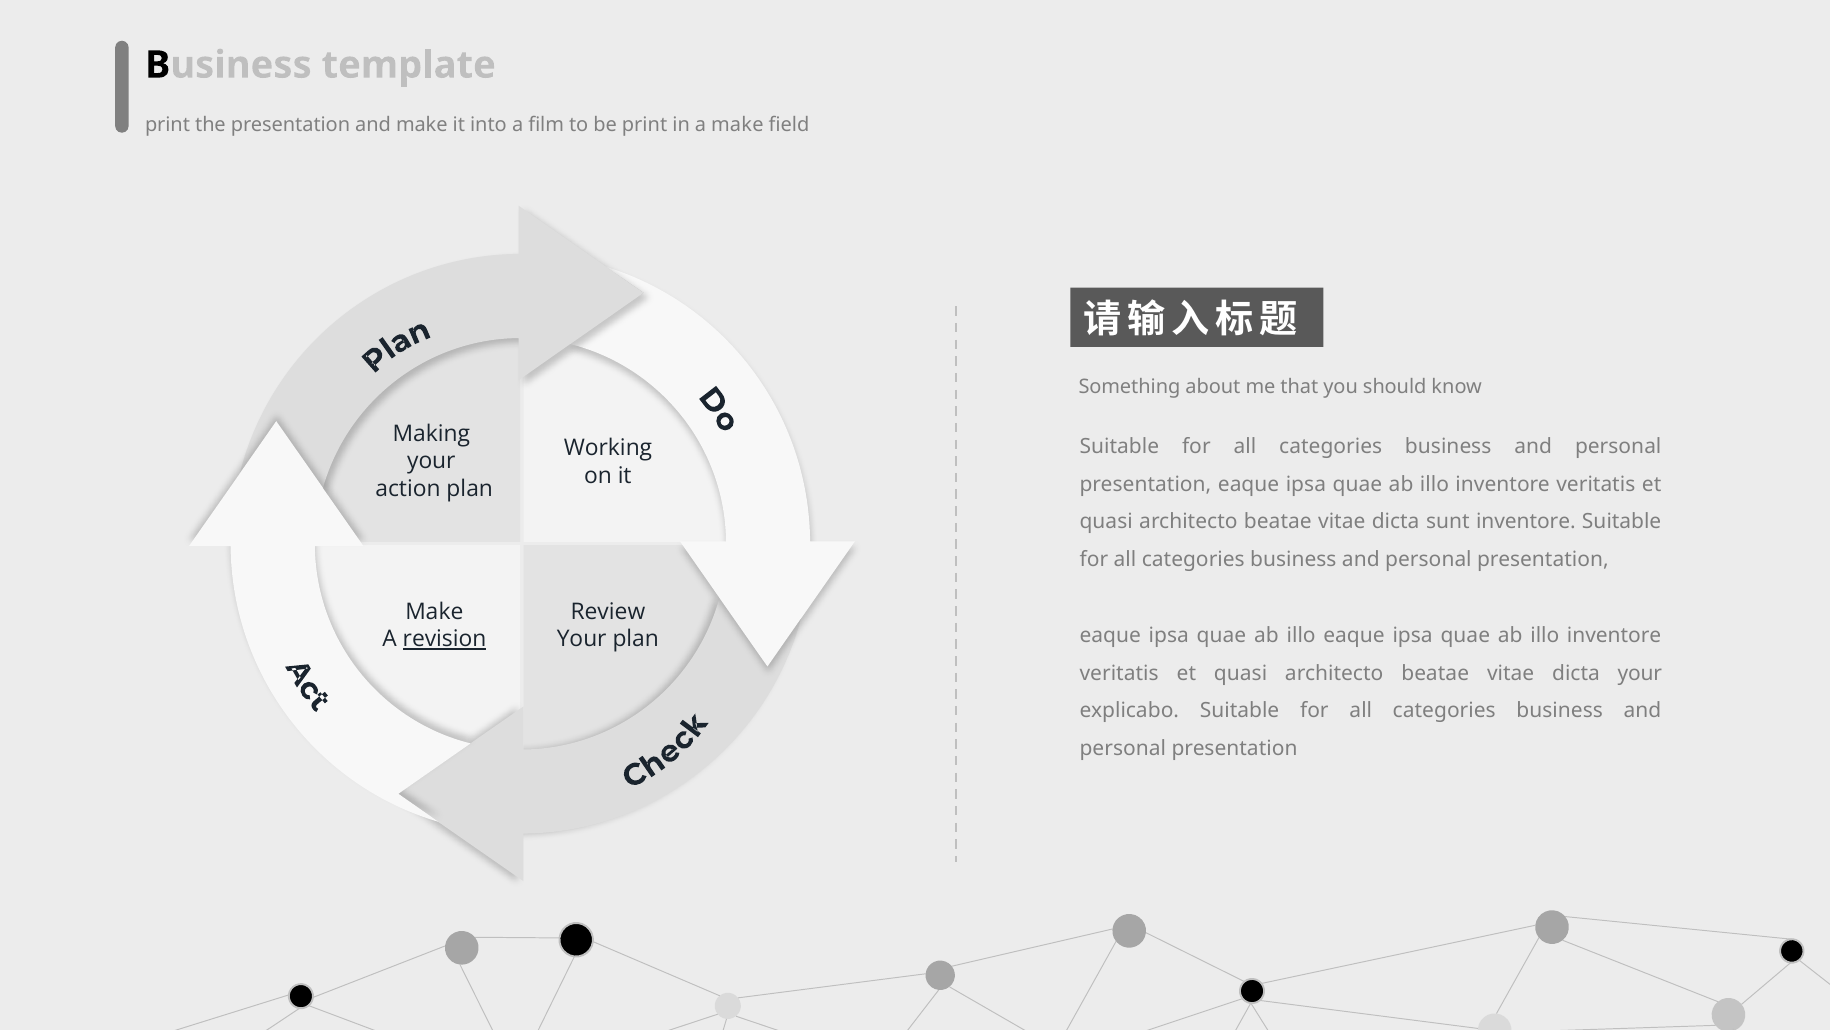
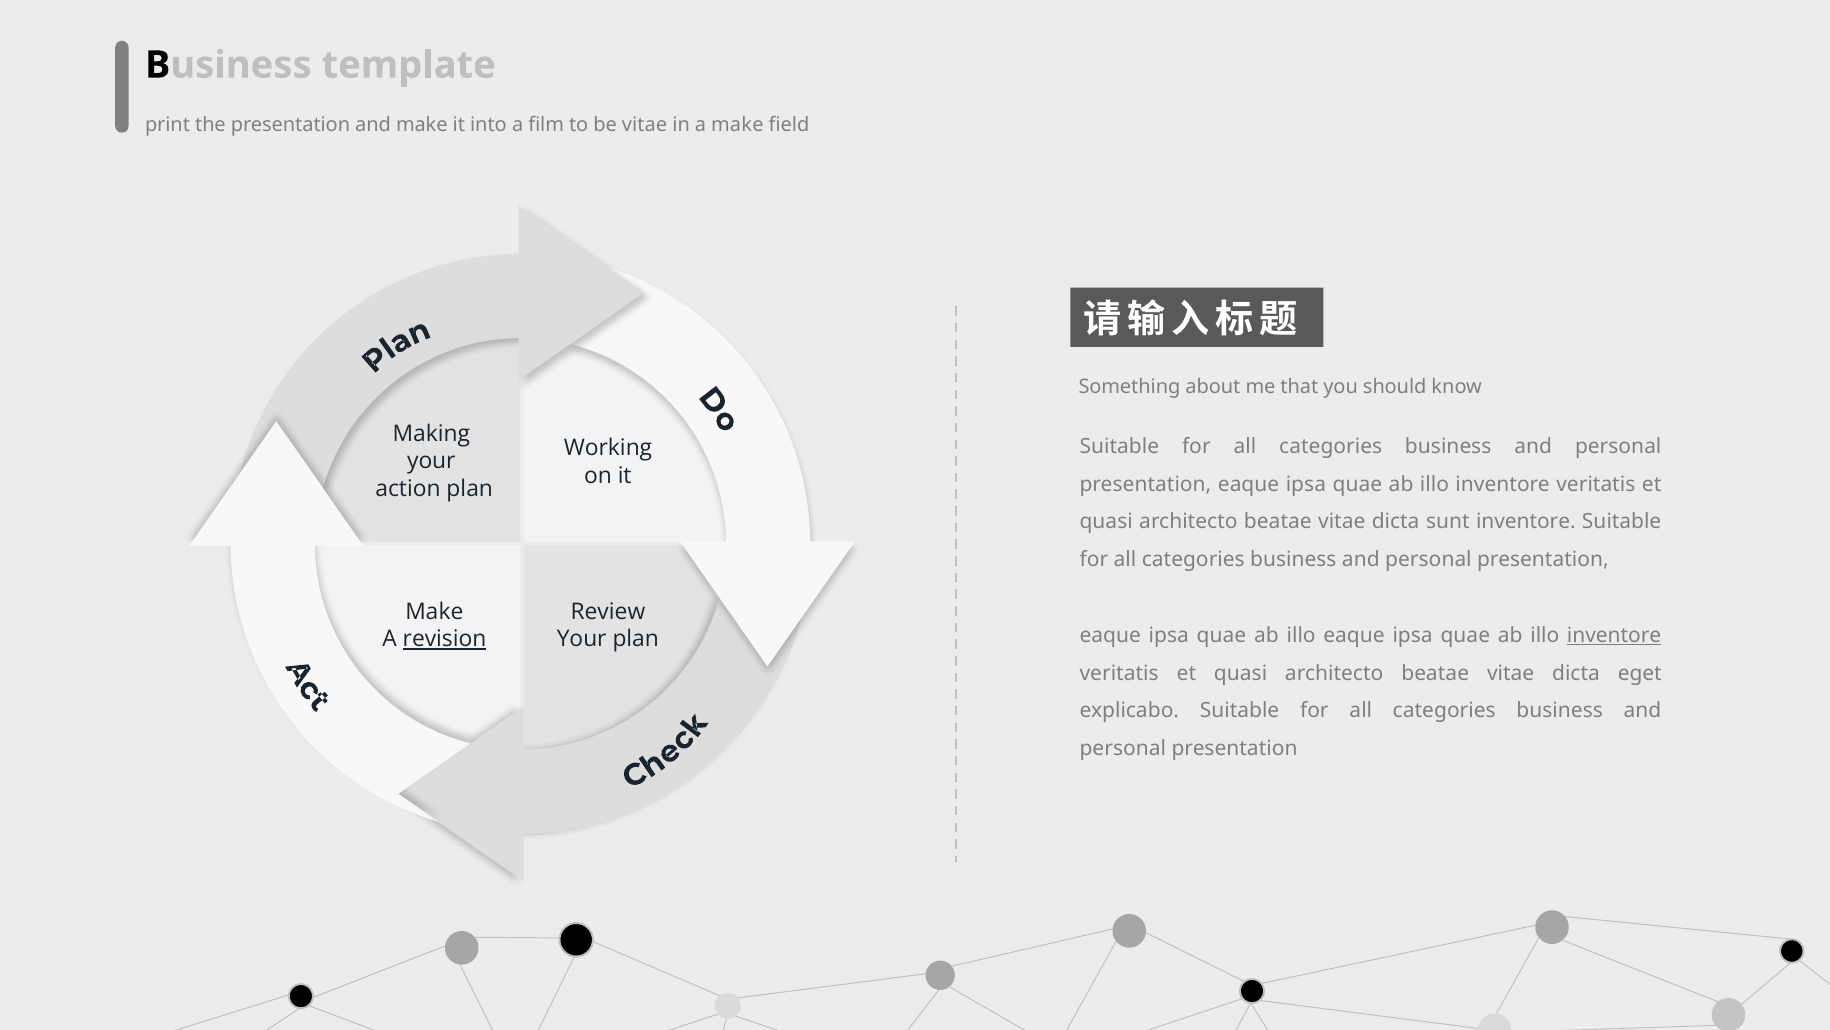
be print: print -> vitae (645, 125)
inventore underline: none -> present (1614, 635)
dicta your: your -> eget (1640, 673)
